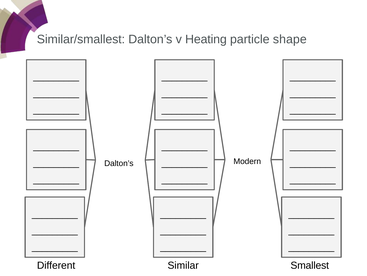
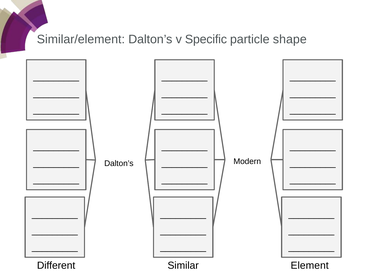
Similar/smallest: Similar/smallest -> Similar/element (81, 39)
Heating: Heating -> Specific (206, 39)
Smallest: Smallest -> Element (310, 265)
